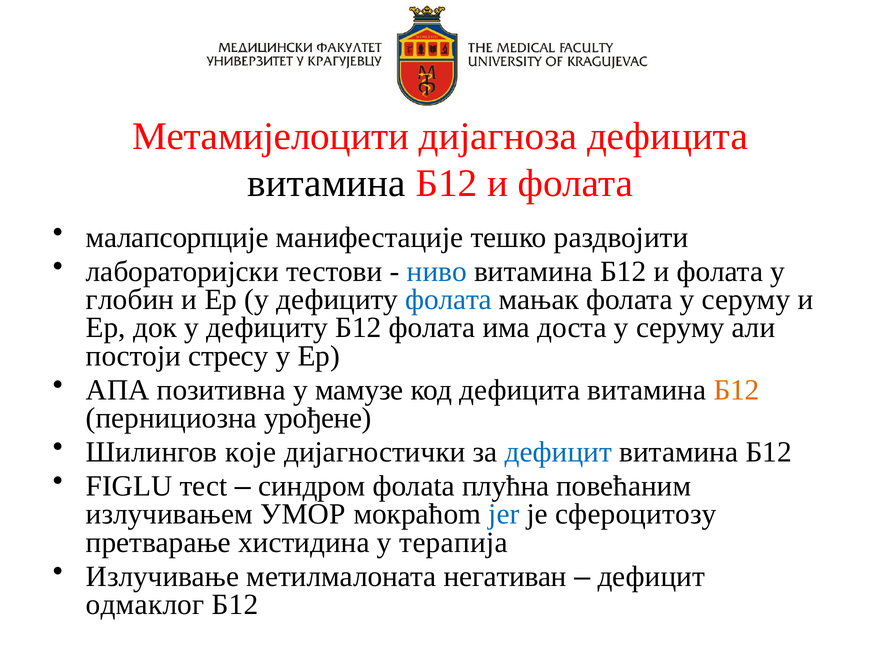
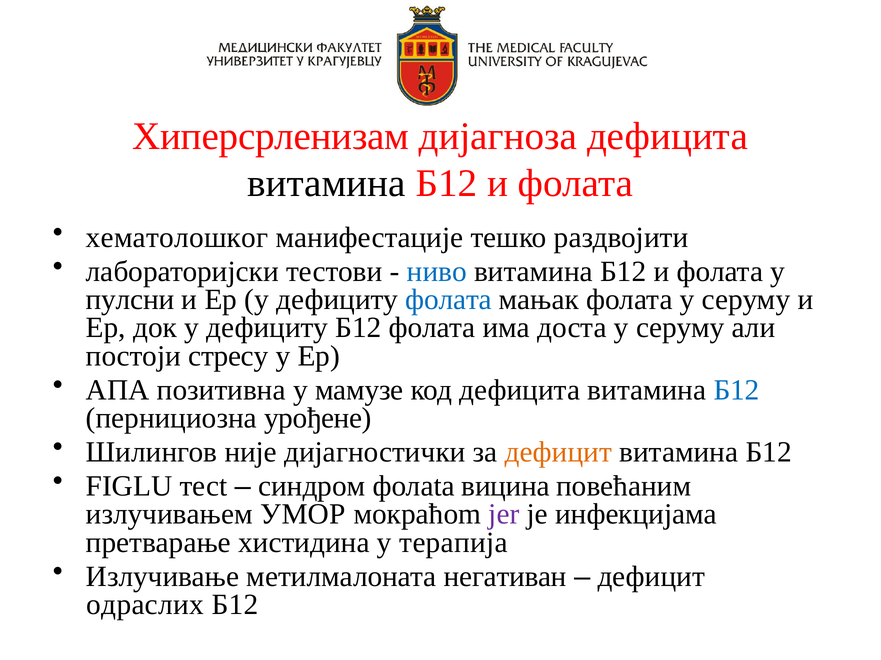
Метамијелоцити: Метамијелоцити -> Хиперсpлeнизам (271, 137)
малапсорпције: малапсорпције -> хематолошког (177, 238)
глобин: глобин -> пулсни (130, 300)
Б12 colour: orange -> blue (737, 390)
које: које -> није (251, 453)
дефицит colour: blue -> orange (558, 453)
плућна: плућна -> вицина (506, 487)
јеr colour: blue -> purple (504, 515)
сфероцитозу: сфероцитозу -> инфекцијама (636, 515)
одмaклoг: одмaклoг -> одраслих (145, 605)
